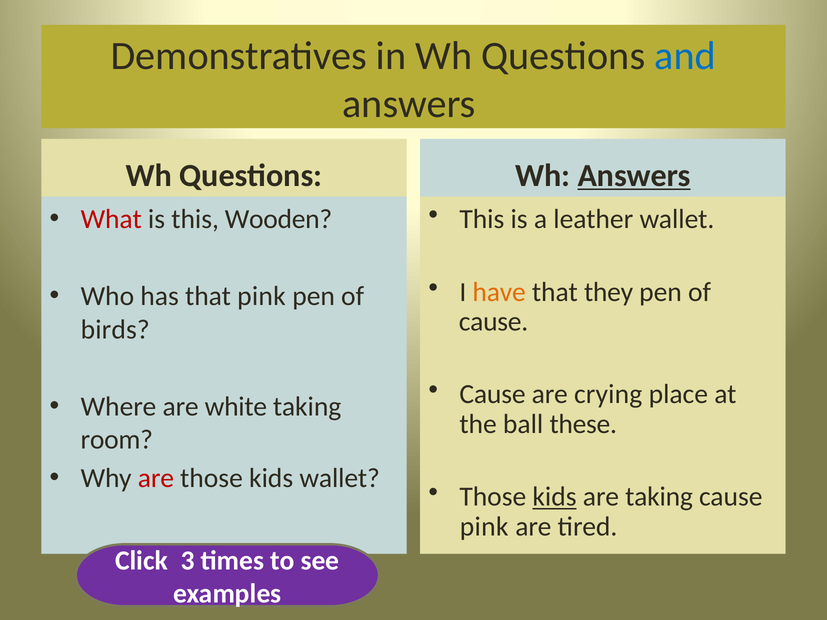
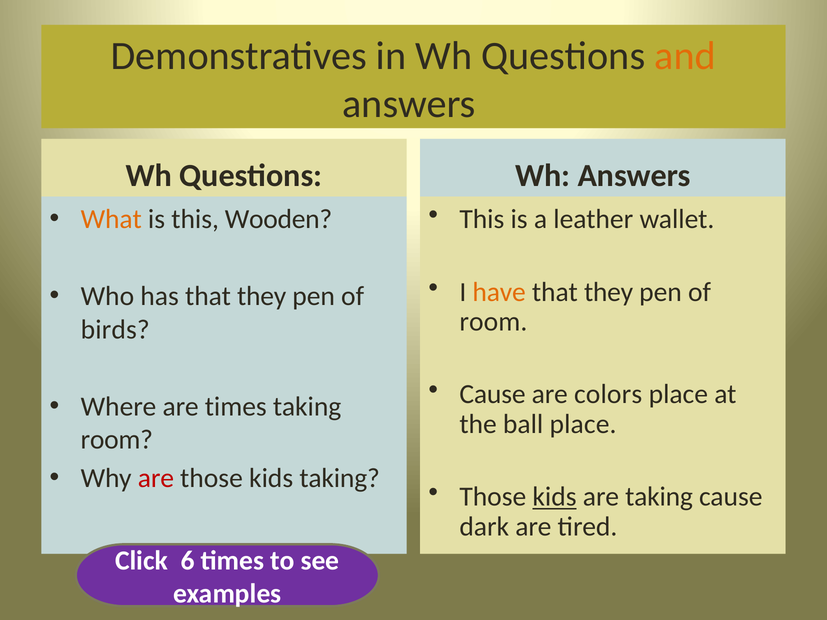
and colour: blue -> orange (685, 56)
Answers underline: present -> none (634, 175)
What colour: red -> orange (111, 219)
has that pink: pink -> they (262, 296)
cause: cause -> room (493, 322)
crying: crying -> colors (608, 395)
are white: white -> times (236, 407)
ball these: these -> place (583, 424)
kids wallet: wallet -> taking (340, 478)
pink: pink -> dark (484, 527)
3: 3 -> 6 (188, 561)
